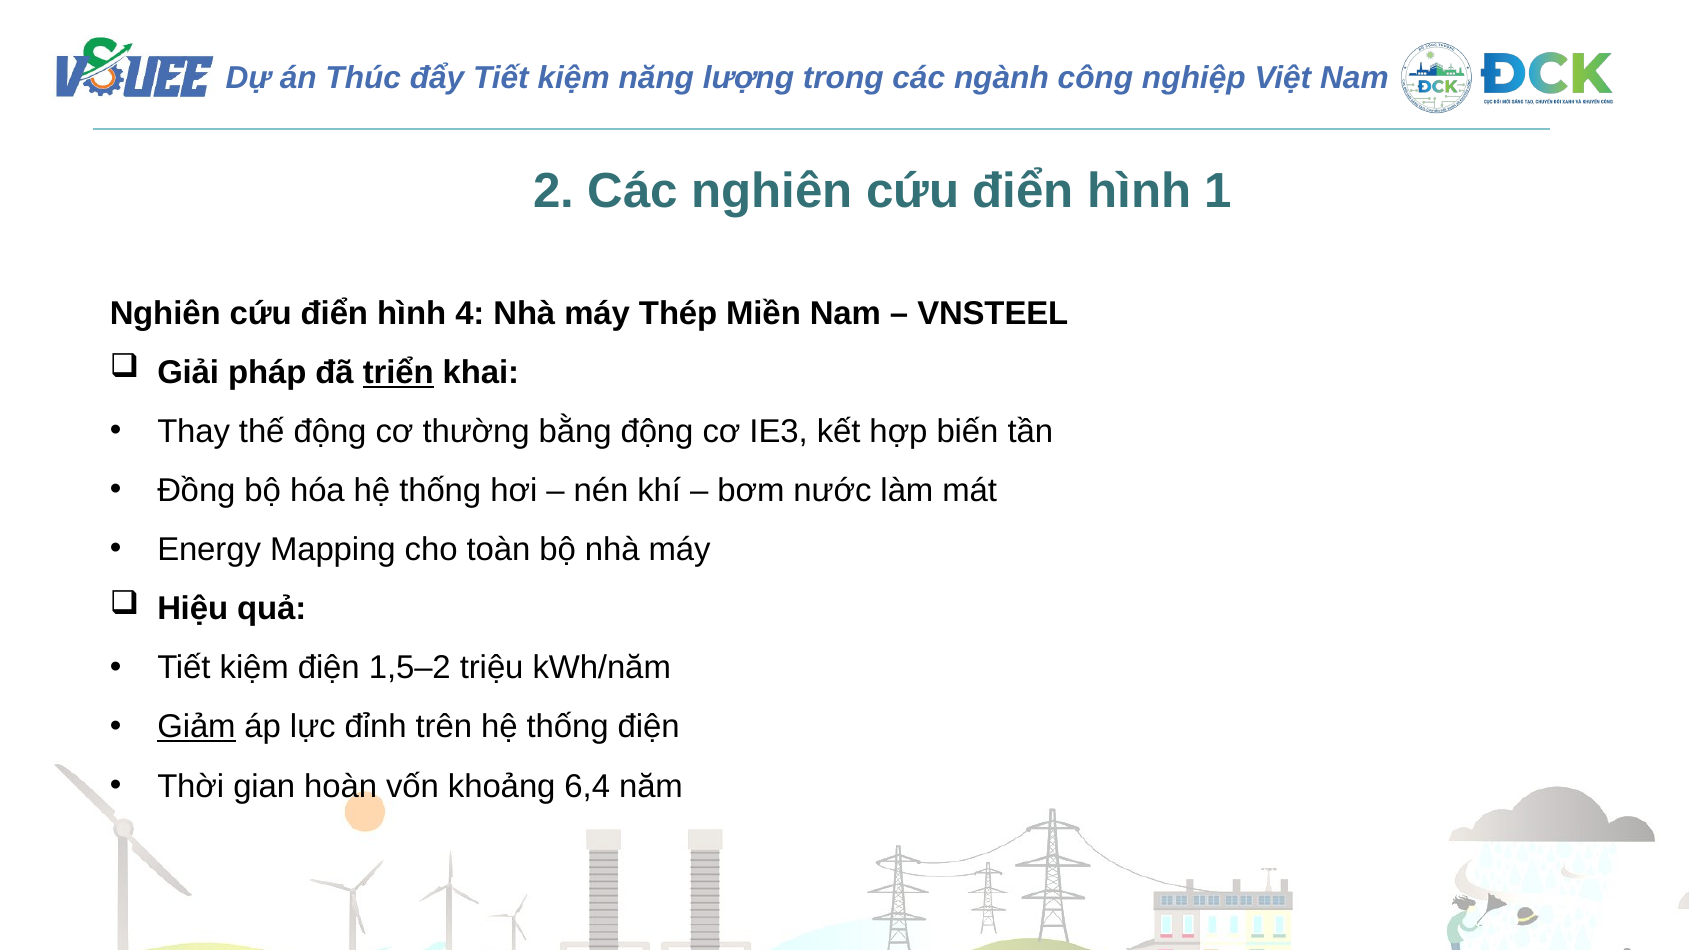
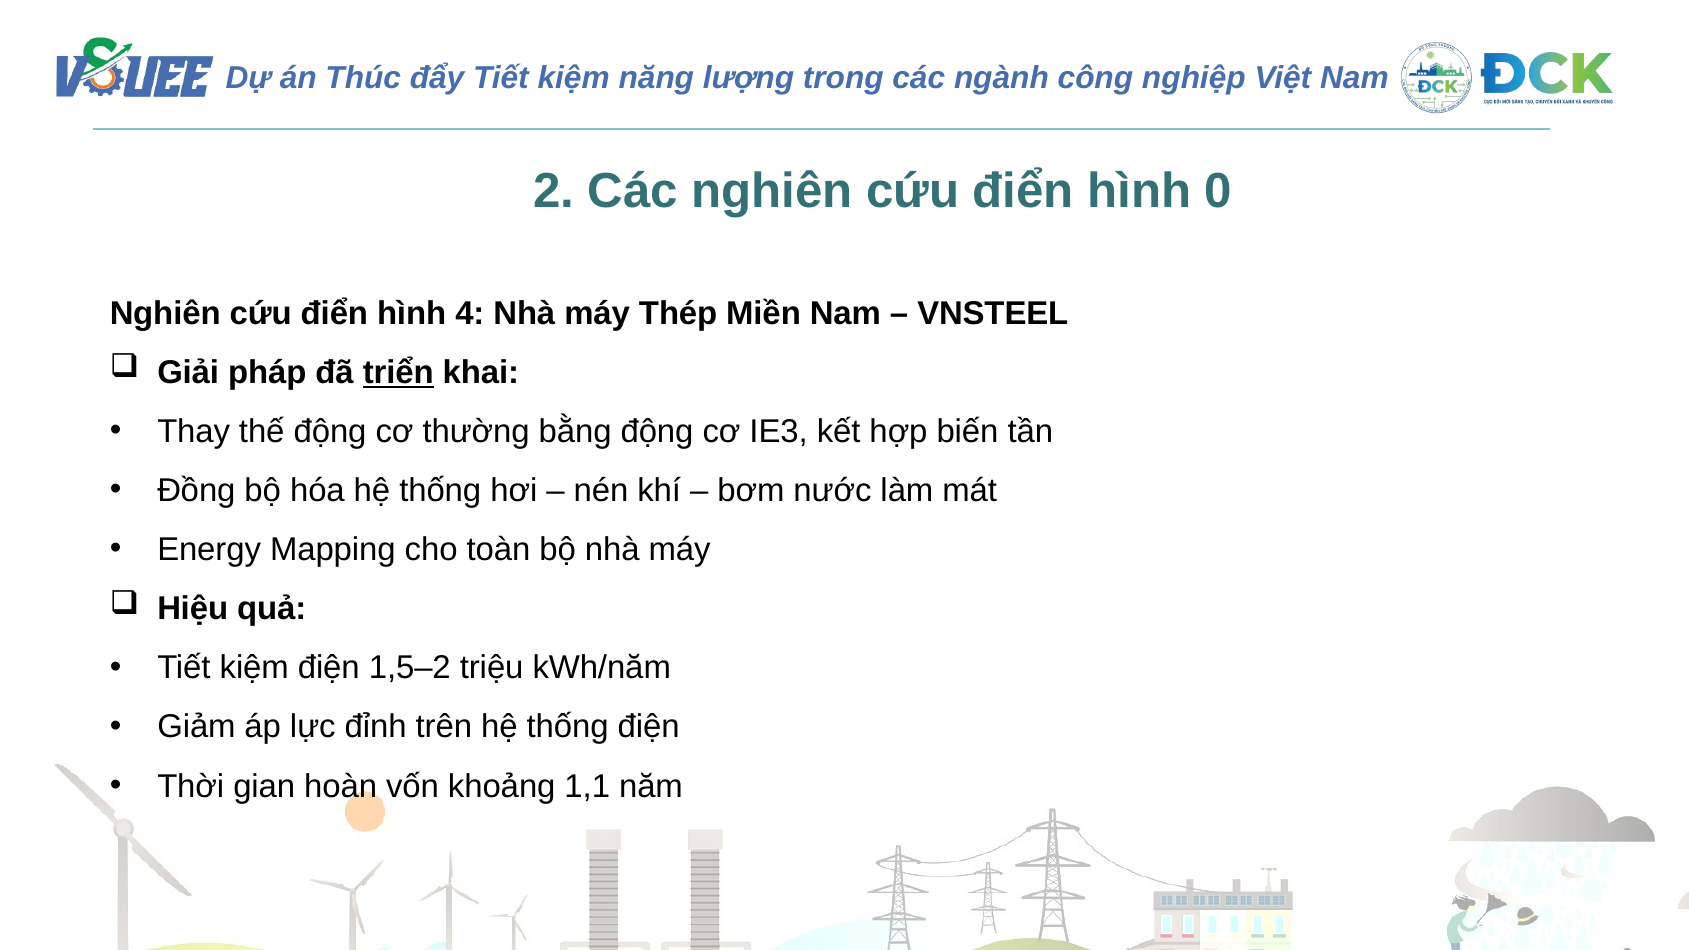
1: 1 -> 0 (1218, 191)
Giảm underline: present -> none (196, 727)
6,4: 6,4 -> 1,1 (587, 786)
